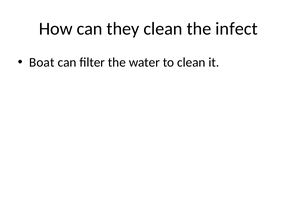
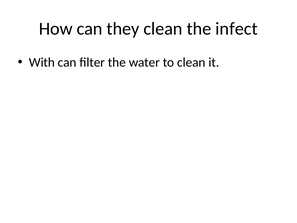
Boat: Boat -> With (42, 62)
